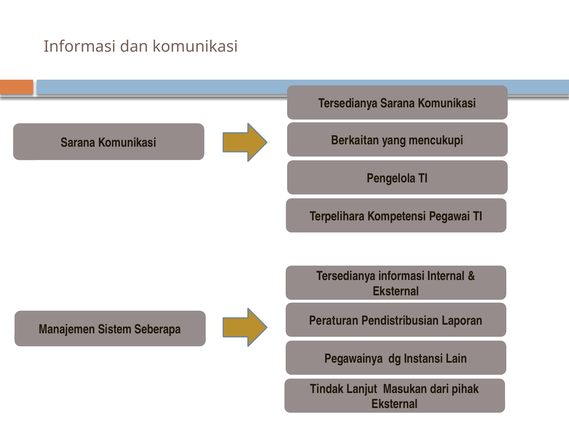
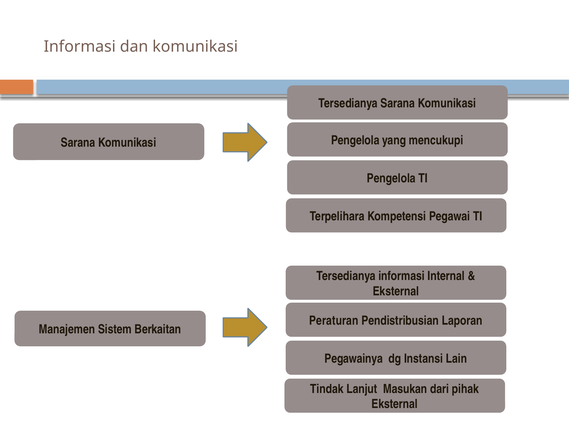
Berkaitan: Berkaitan -> Pengelola (355, 140)
Seberapa: Seberapa -> Berkaitan (158, 329)
